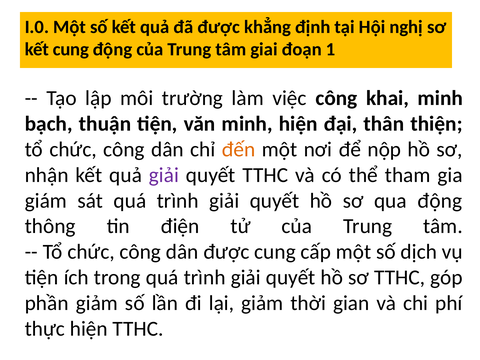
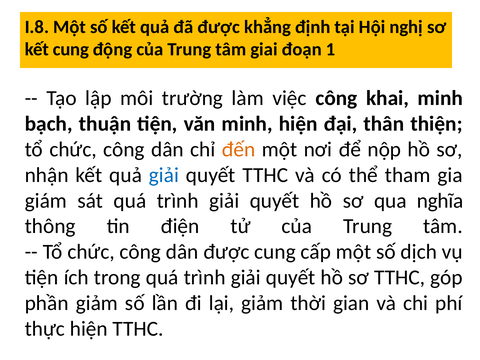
I.0: I.0 -> I.8 (37, 27)
giải colour: purple -> blue (164, 175)
qua động: động -> nghĩa (440, 201)
